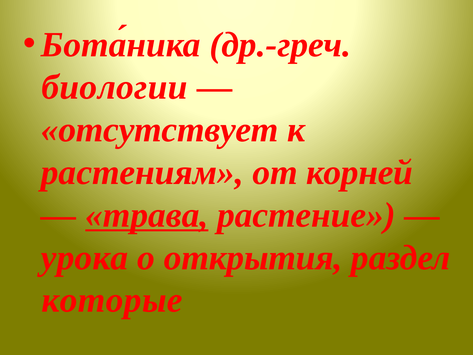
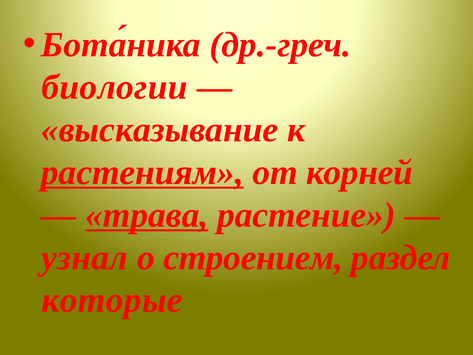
отсутствует: отсутствует -> высказывание (160, 130)
растениям underline: none -> present (142, 172)
урока: урока -> узнал (85, 257)
открытия: открытия -> строением (253, 257)
